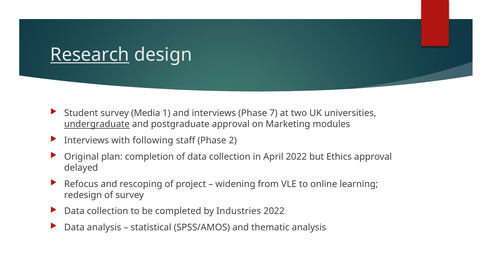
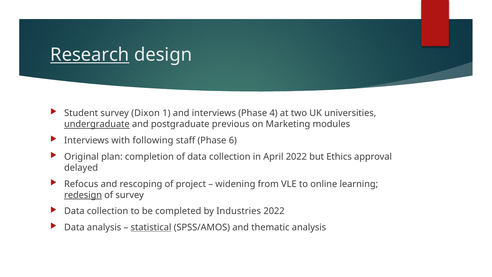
Media: Media -> Dixon (146, 113)
7: 7 -> 4 (274, 113)
postgraduate approval: approval -> previous (231, 124)
2: 2 -> 6 (233, 140)
redesign underline: none -> present (83, 195)
statistical underline: none -> present (151, 227)
